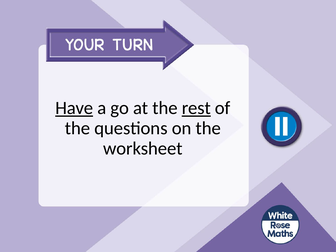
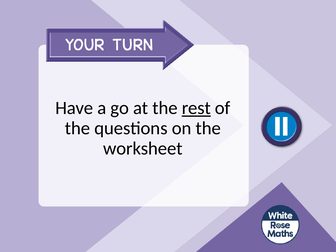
Have underline: present -> none (74, 108)
